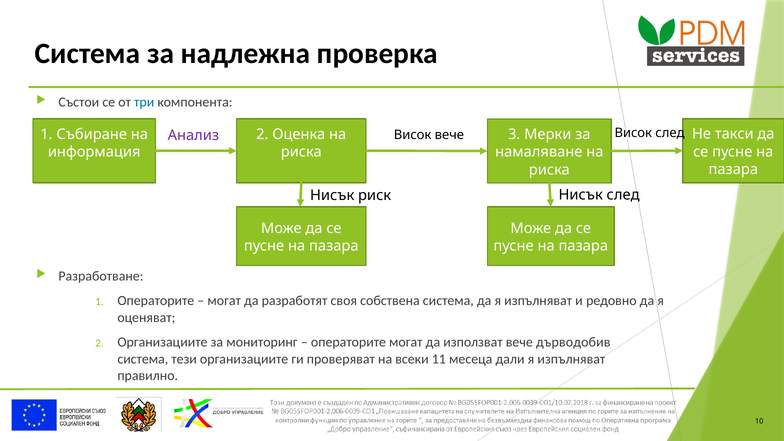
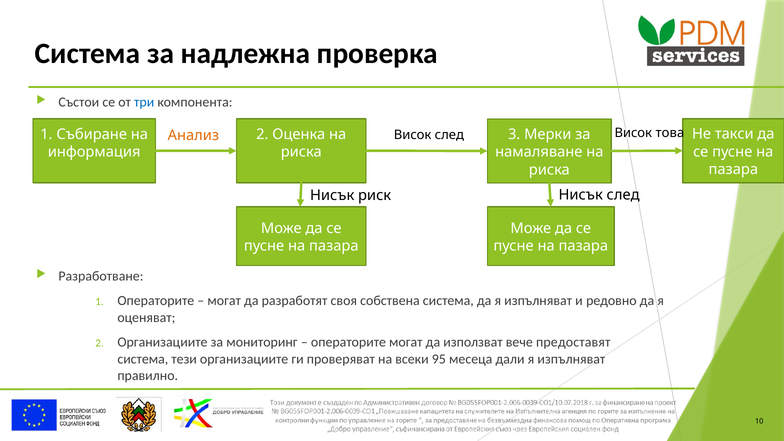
Анализ colour: purple -> orange (193, 135)
Висок след: след -> това (670, 133)
Висок вече: вече -> след (449, 135)
дърводобив: дърводобив -> предоставят (573, 342)
11: 11 -> 95 (439, 359)
